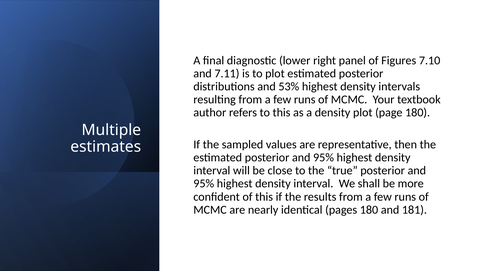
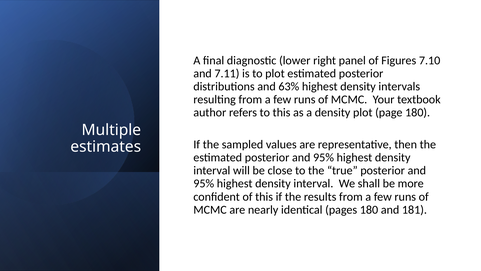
53%: 53% -> 63% (289, 87)
